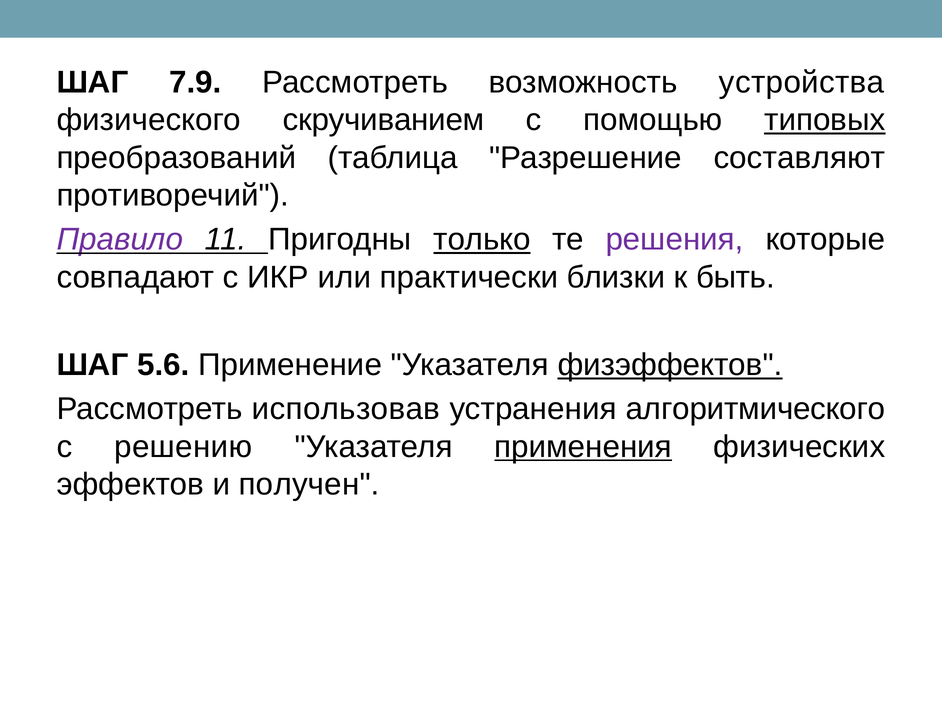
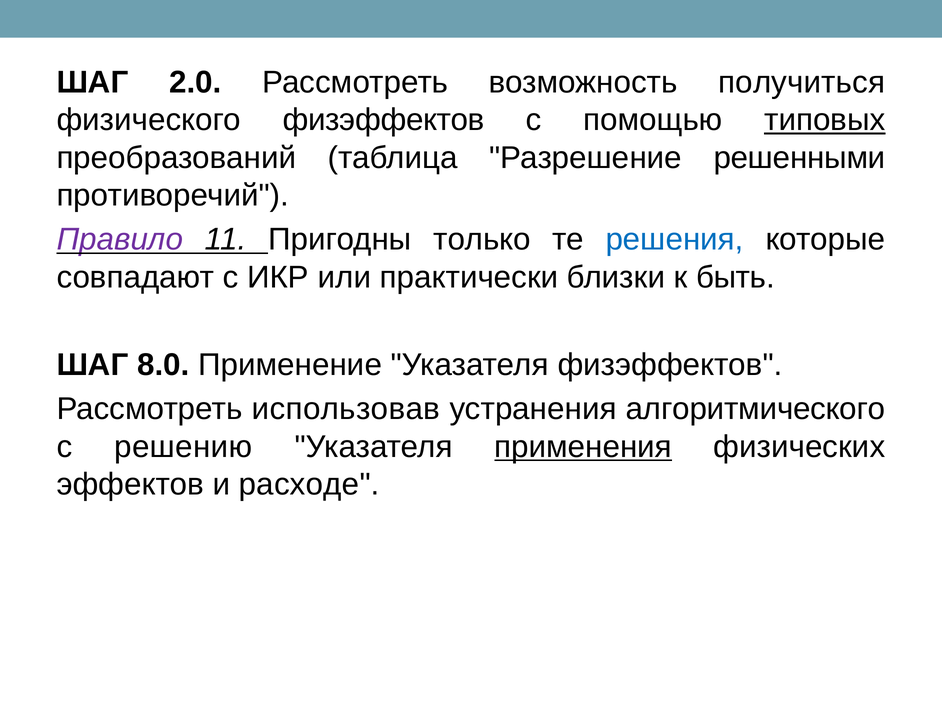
7.9: 7.9 -> 2.0 (195, 82)
устройства: устройства -> получиться (802, 82)
физического скручиванием: скручиванием -> физэффектов (384, 120)
составляют: составляют -> решенными (800, 158)
только underline: present -> none (482, 239)
решения colour: purple -> blue (675, 239)
5.6: 5.6 -> 8.0 (163, 365)
физэффектов underline: present -> none (670, 365)
получен: получен -> расходе (309, 484)
